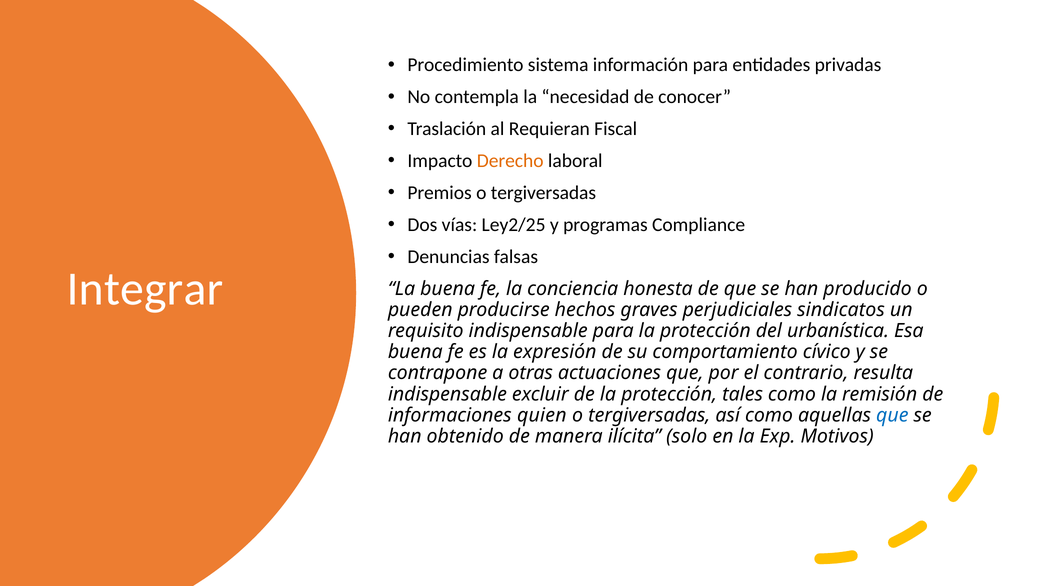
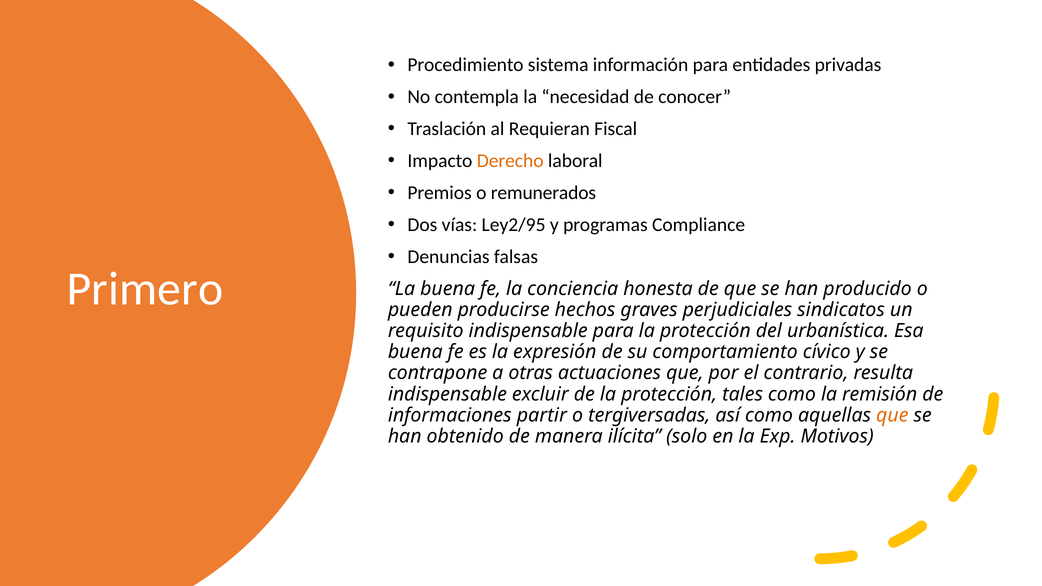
Premios o tergiversadas: tergiversadas -> remunerados (543, 193)
Ley2/25: Ley2/25 -> Ley2/95 (514, 225)
Integrar: Integrar -> Primero (145, 289)
quien: quien -> partir (542, 415)
que colour: blue -> orange (892, 415)
